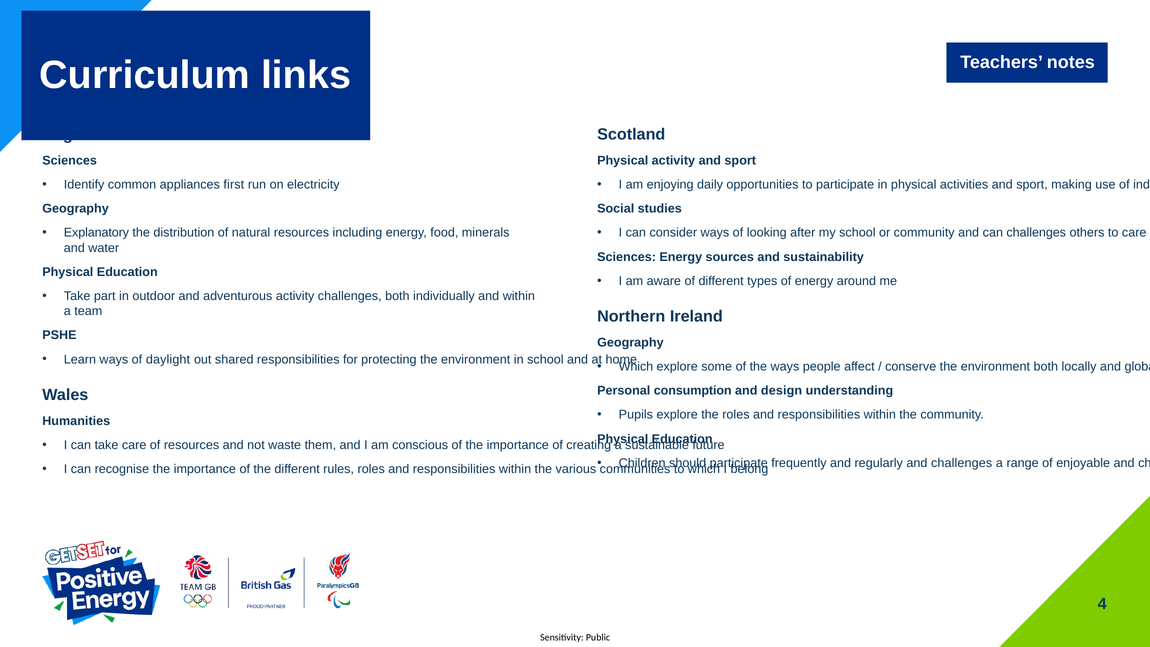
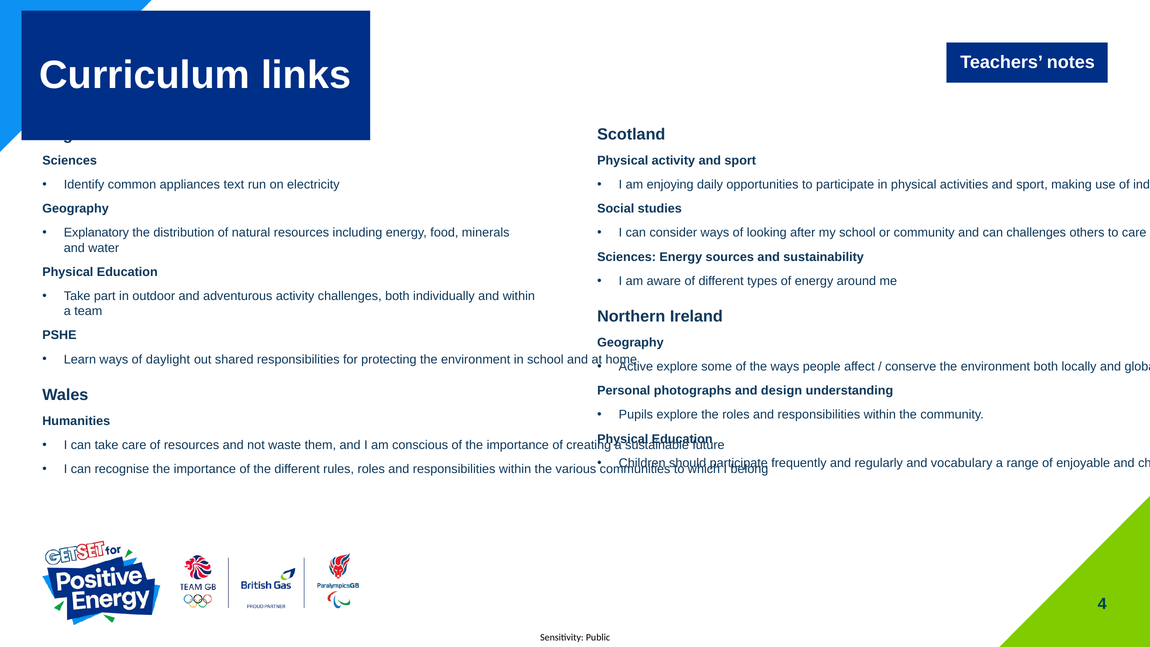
first: first -> text (234, 185)
Which: Which -> Active (636, 367)
consumption: consumption -> photographs (693, 391)
and challenges: challenges -> vocabulary (962, 463)
